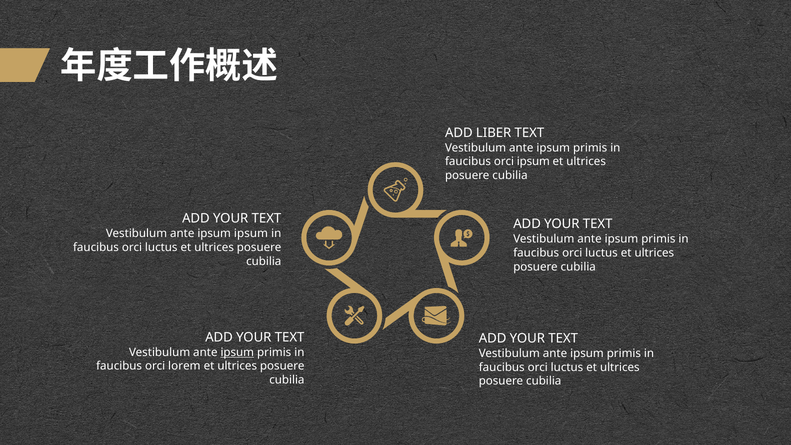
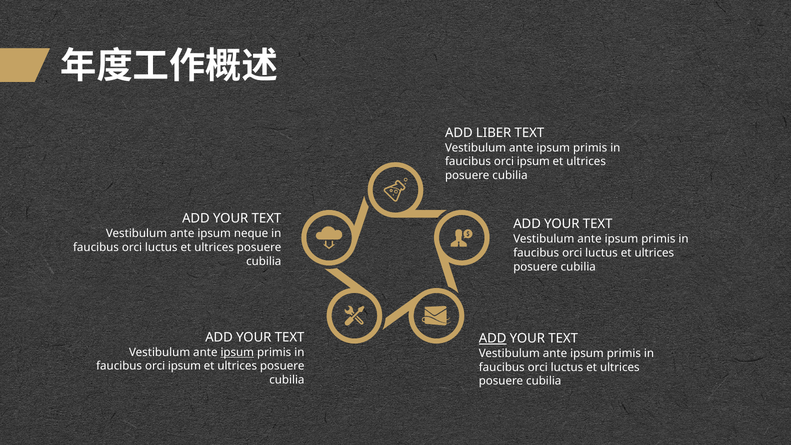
ipsum ipsum: ipsum -> neque (251, 234)
ADD underline: none -> present (493, 338)
lorem: lorem -> ipsum (184, 366)
